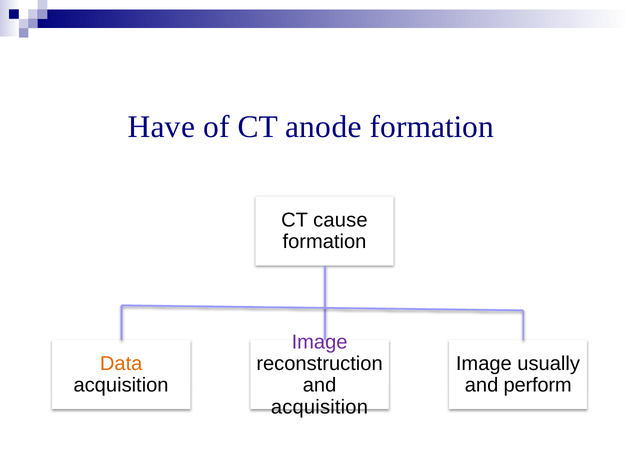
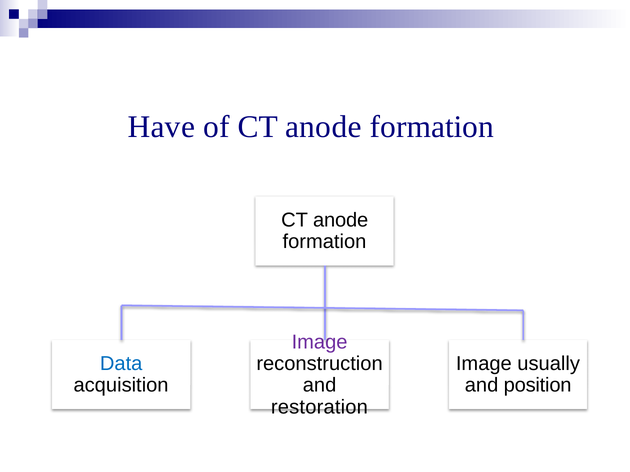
cause: cause -> anode (341, 220)
Data colour: orange -> blue (121, 364)
perform: perform -> position (538, 386)
acquisition: acquisition -> restoration (319, 407)
